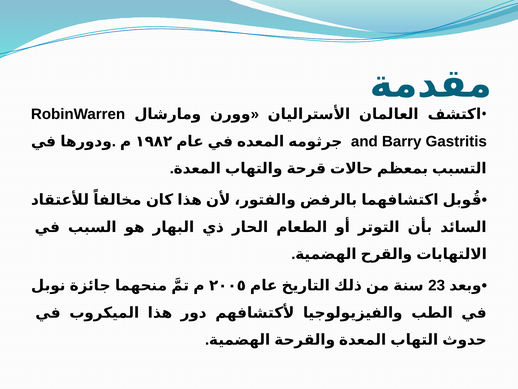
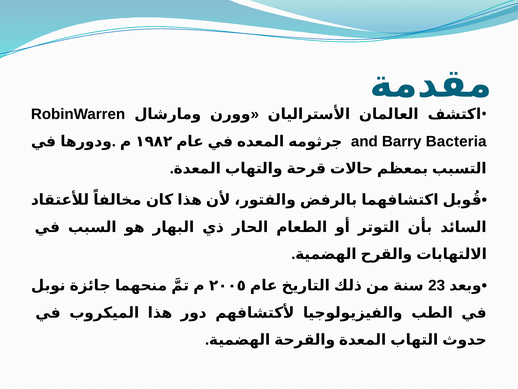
Gastritis: Gastritis -> Bacteria (456, 141)
